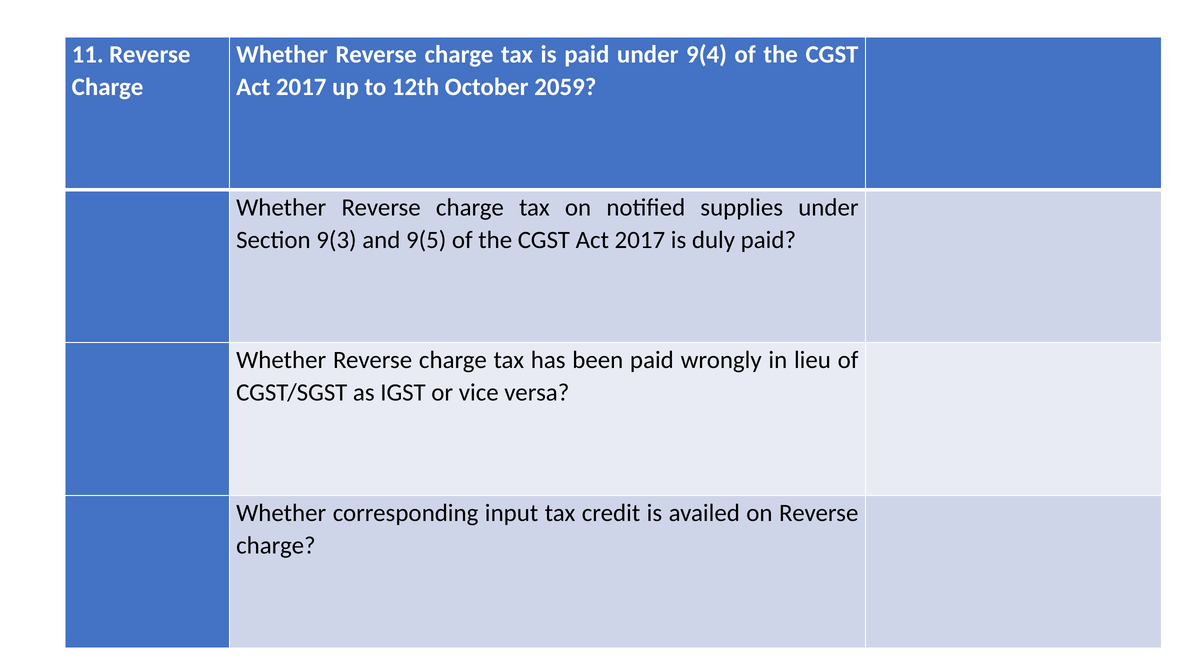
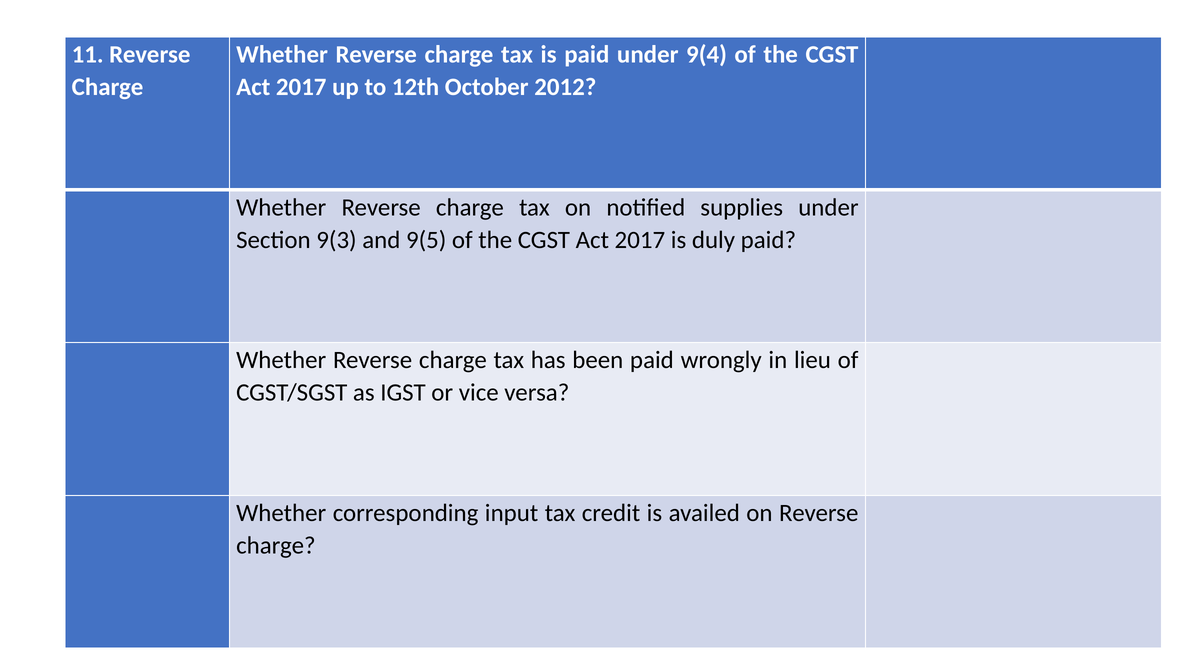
2059: 2059 -> 2012 (565, 87)
